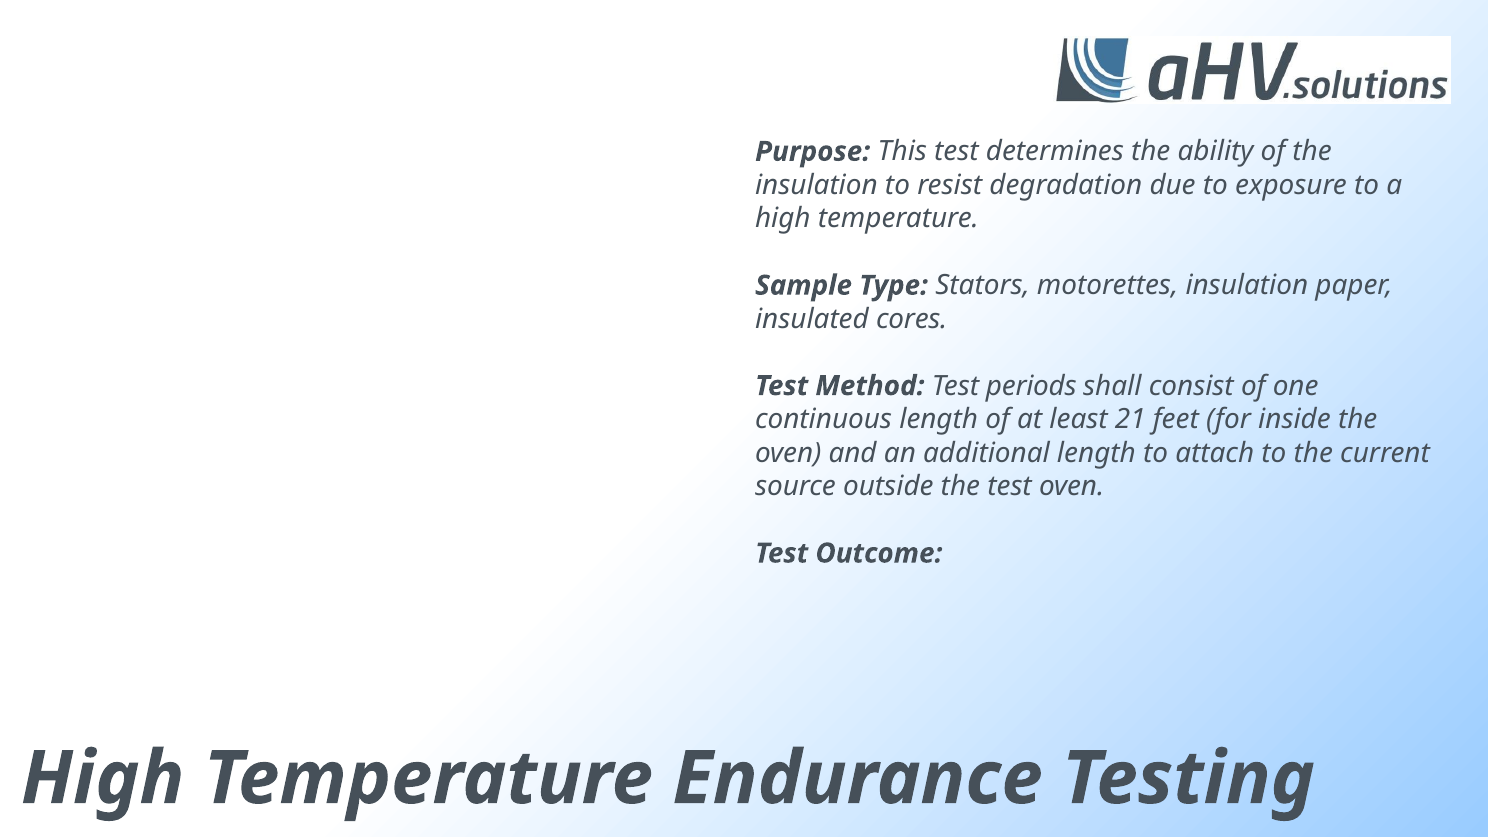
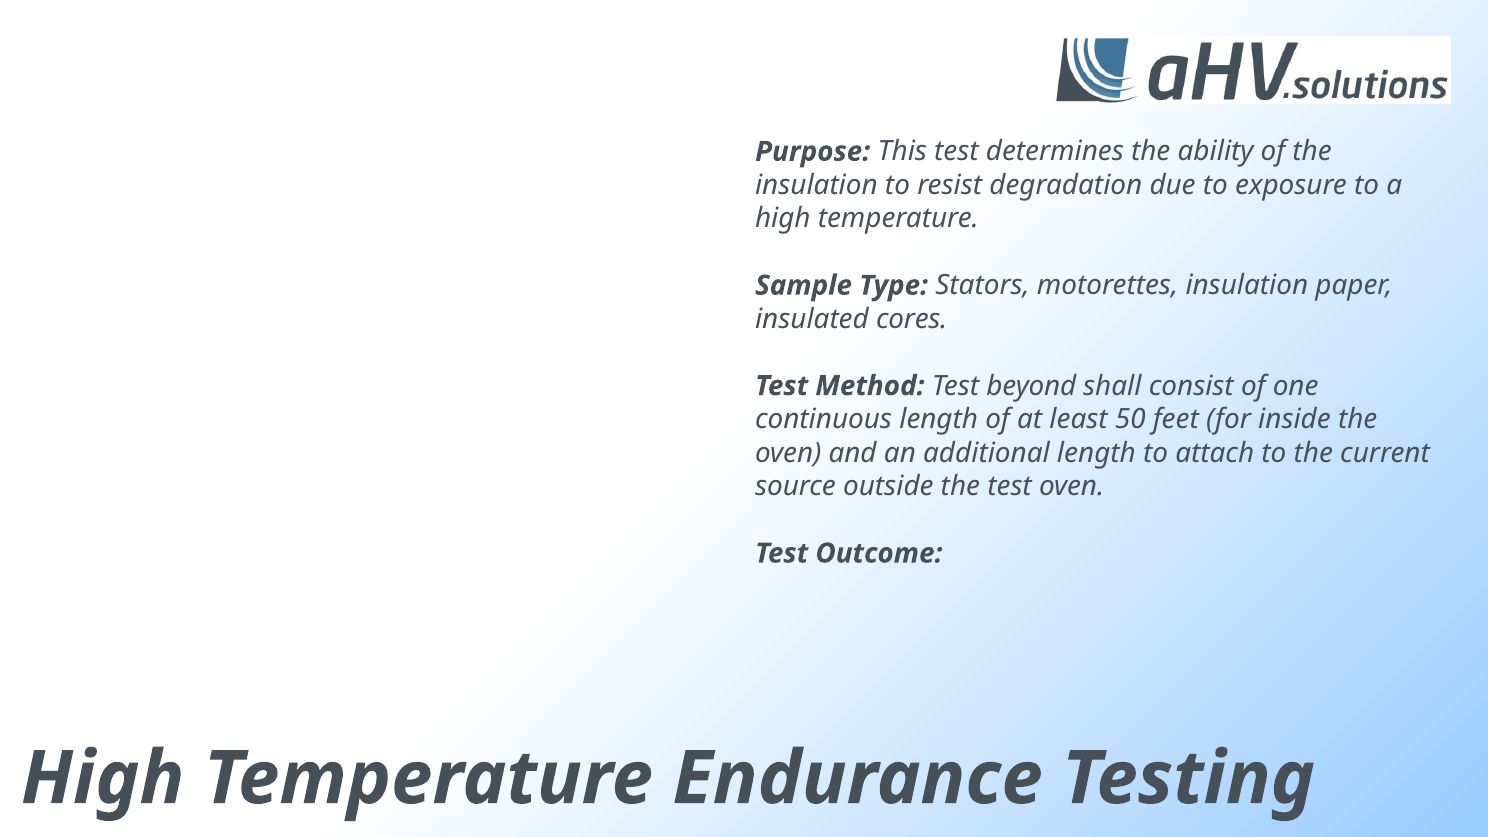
periods: periods -> beyond (1031, 386)
21: 21 -> 50 (1130, 419)
